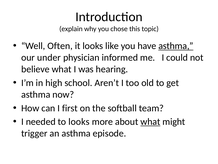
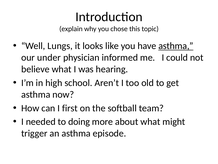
Often: Often -> Lungs (60, 46)
to looks: looks -> doing (79, 121)
what underline: present -> none (150, 121)
